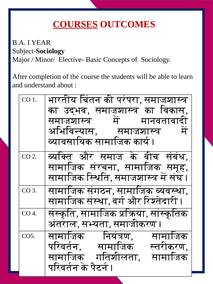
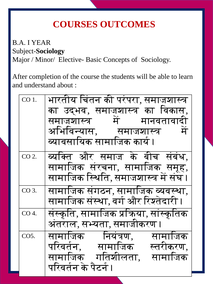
COURSES underline: present -> none (75, 24)
